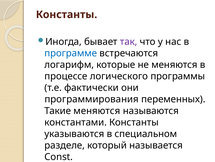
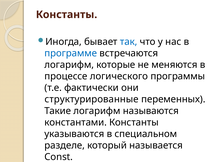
так colour: purple -> blue (129, 42)
программирования: программирования -> структурированные (92, 99)
Такие меняются: меняются -> логарифм (97, 110)
